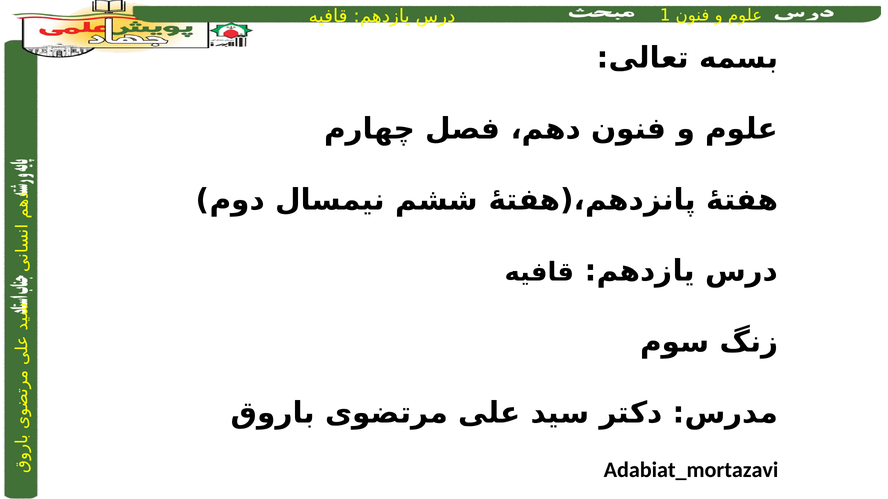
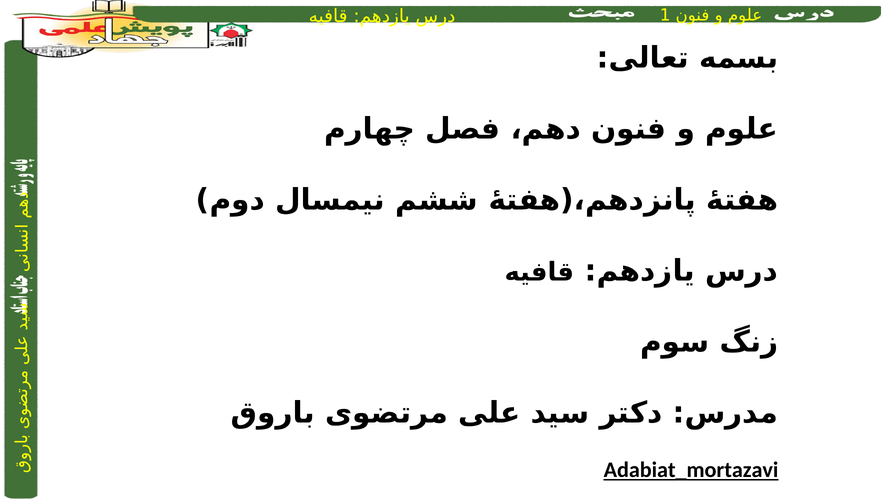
Adabiat_mortazavi underline: none -> present (691, 471)
